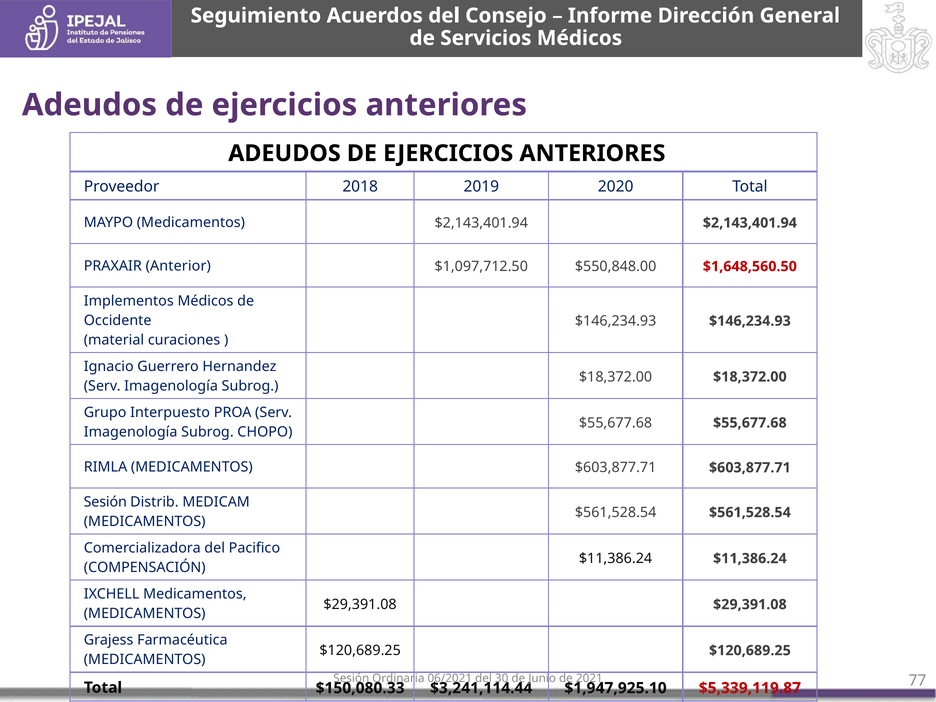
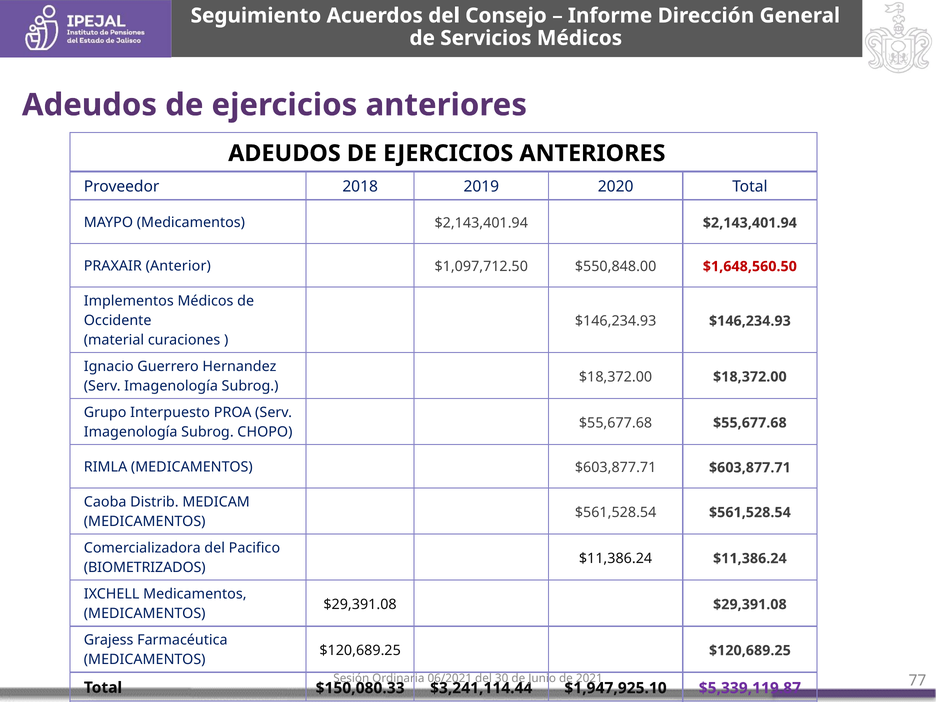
Sesión: Sesión -> Caoba (105, 502)
COMPENSACIÓN: COMPENSACIÓN -> BIOMETRIZADOS (145, 568)
$5,339,119.87 colour: red -> purple (750, 688)
